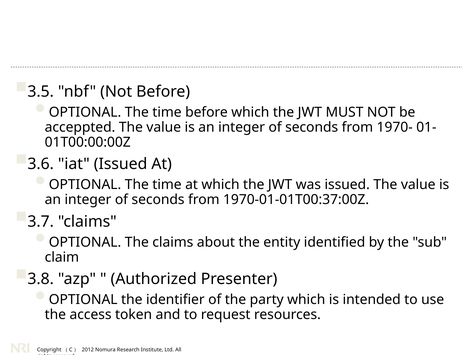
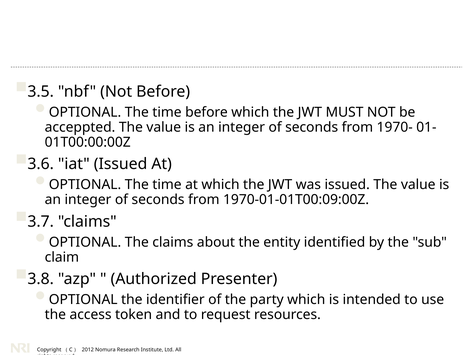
1970-01-01T00:37:00Z: 1970-01-01T00:37:00Z -> 1970-01-01T00:09:00Z (296, 200)
